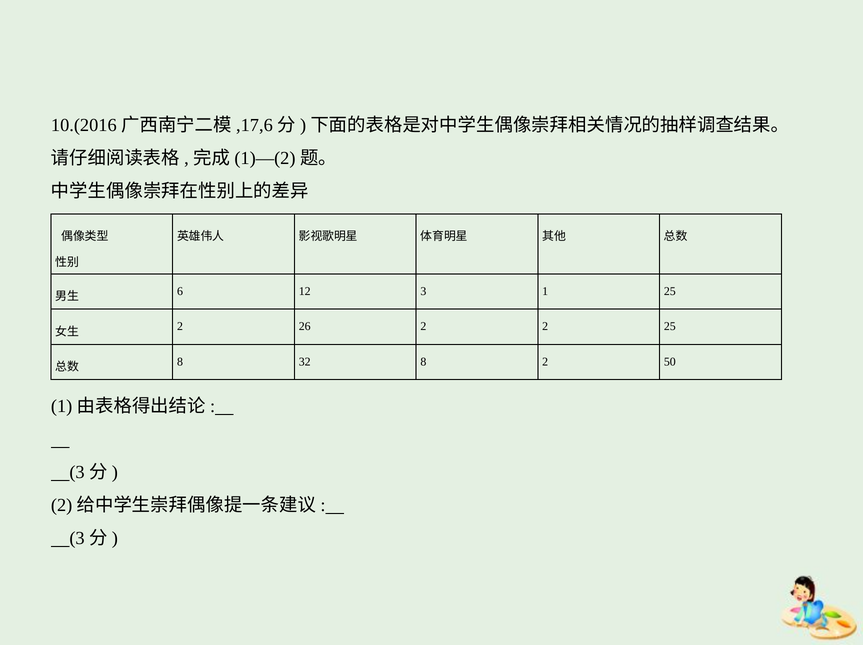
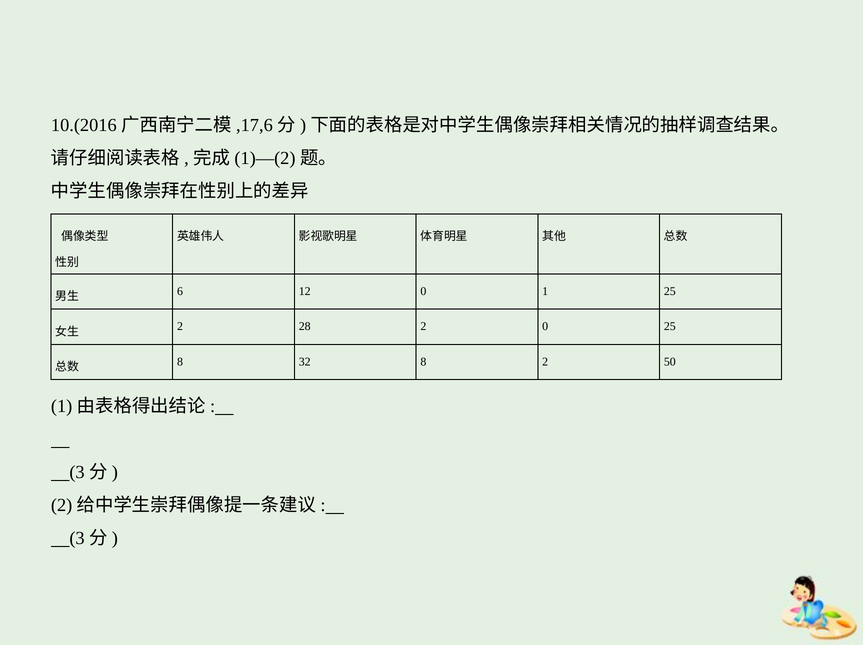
12 3: 3 -> 0 (423, 292)
26: 26 -> 28 (305, 327)
2 2: 2 -> 0 (545, 327)
